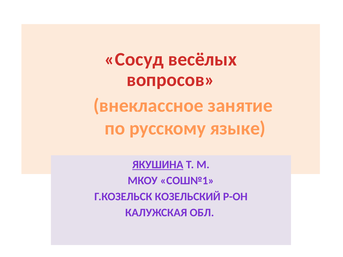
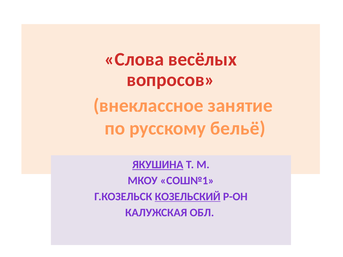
Сосуд: Сосуд -> Слова (134, 59)
языке: языке -> бельё (238, 128)
КОЗЕЛЬСКИЙ underline: none -> present (188, 197)
